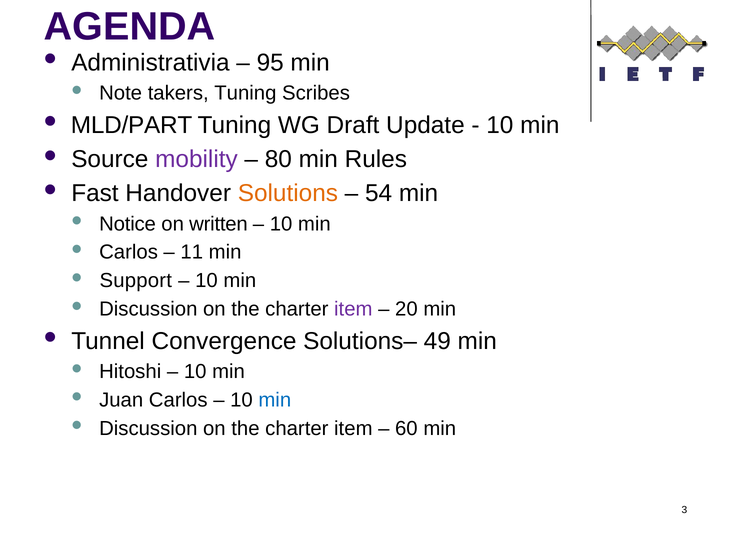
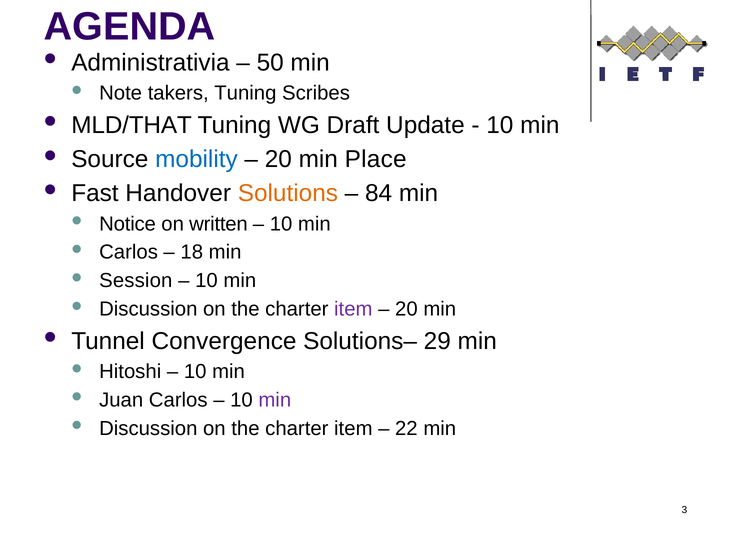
95: 95 -> 50 (270, 63)
MLD/PART: MLD/PART -> MLD/THAT (132, 125)
mobility colour: purple -> blue (196, 159)
80: 80 -> 20 (278, 159)
Rules: Rules -> Place (376, 159)
54: 54 -> 84 (379, 193)
11: 11 -> 18 (192, 252)
Support: Support -> Session (136, 281)
49: 49 -> 29 (437, 341)
min colour: blue -> purple (275, 400)
60: 60 -> 22 (406, 429)
